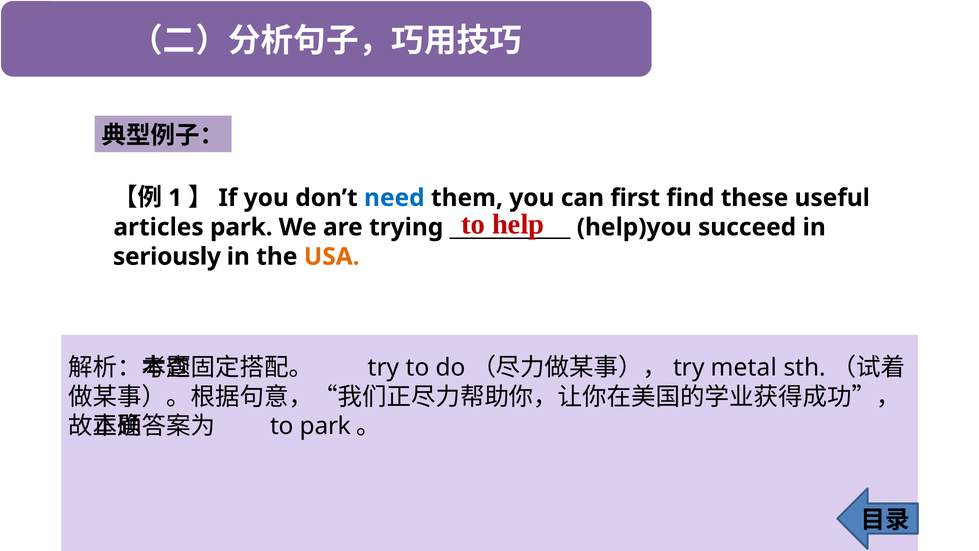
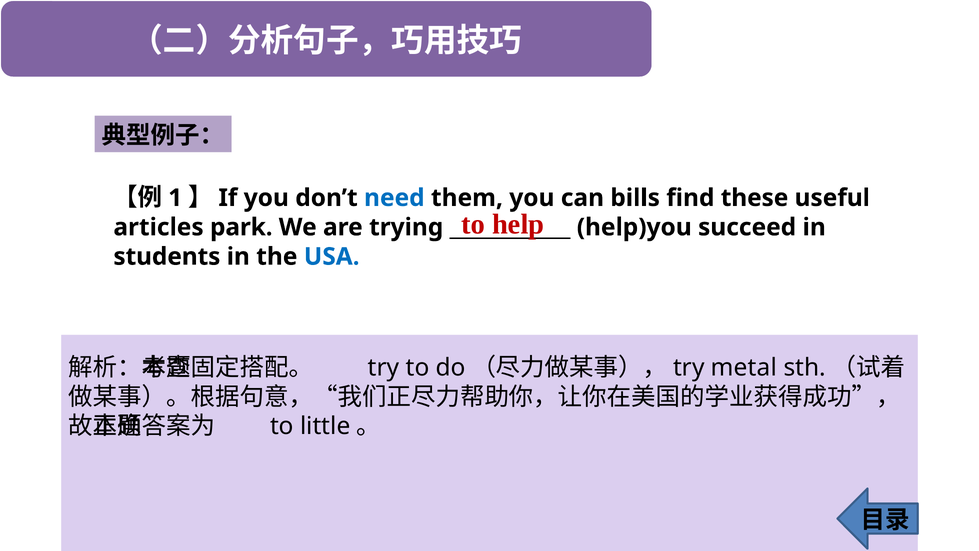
first: first -> bills (635, 198)
seriously: seriously -> students (167, 257)
USA colour: orange -> blue (332, 257)
to park: park -> little (325, 426)
